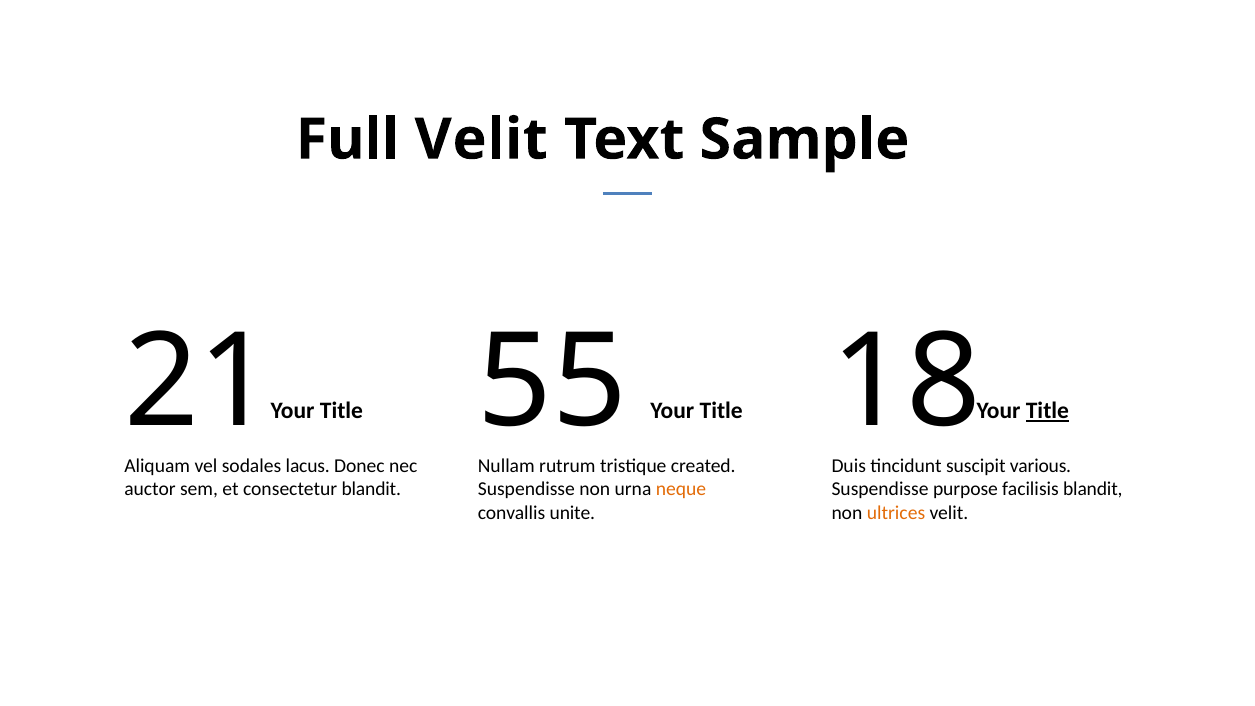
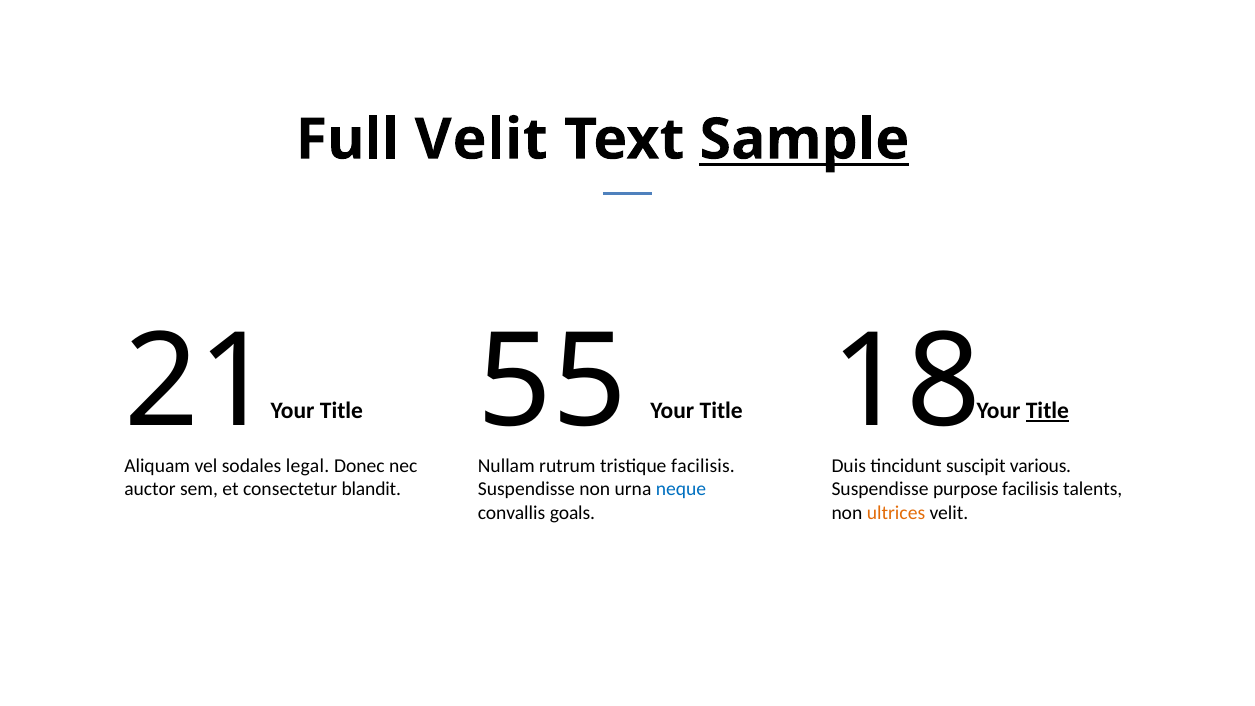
Sample underline: none -> present (804, 140)
lacus: lacus -> legal (308, 466)
created: created -> facilisis (703, 466)
neque colour: orange -> blue (681, 489)
facilisis blandit: blandit -> talents (1093, 489)
unite: unite -> goals (572, 513)
